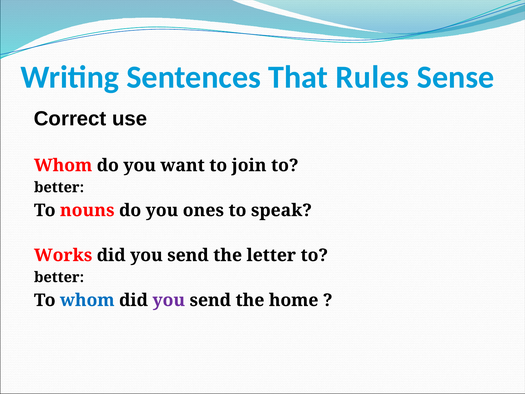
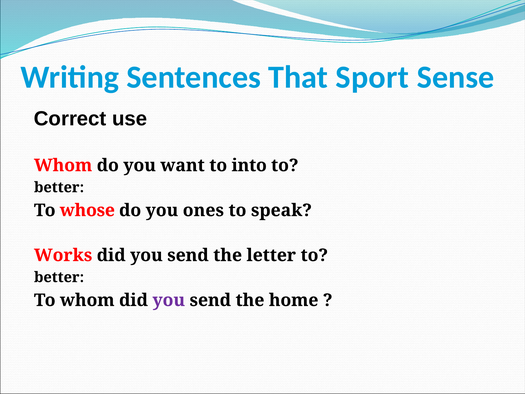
Rules: Rules -> Sport (372, 77)
join: join -> into (249, 165)
nouns: nouns -> whose (87, 210)
whom colour: blue -> black (87, 300)
